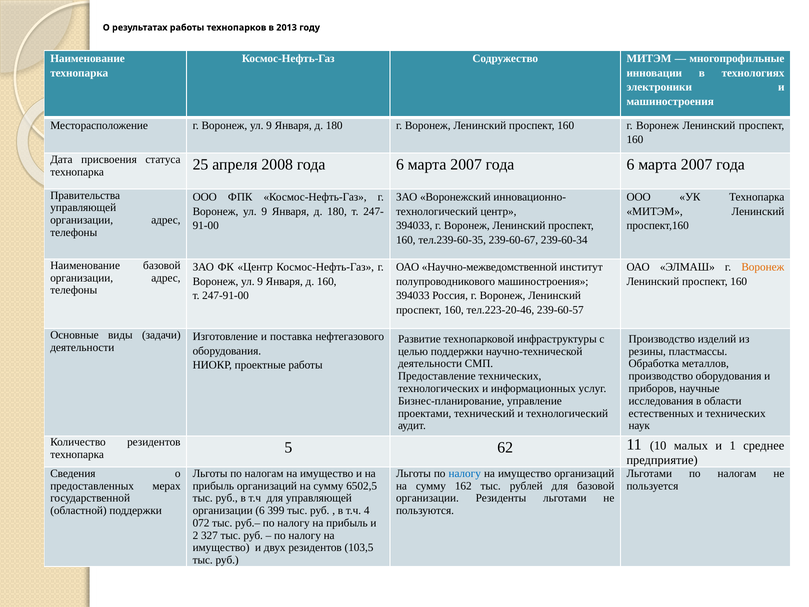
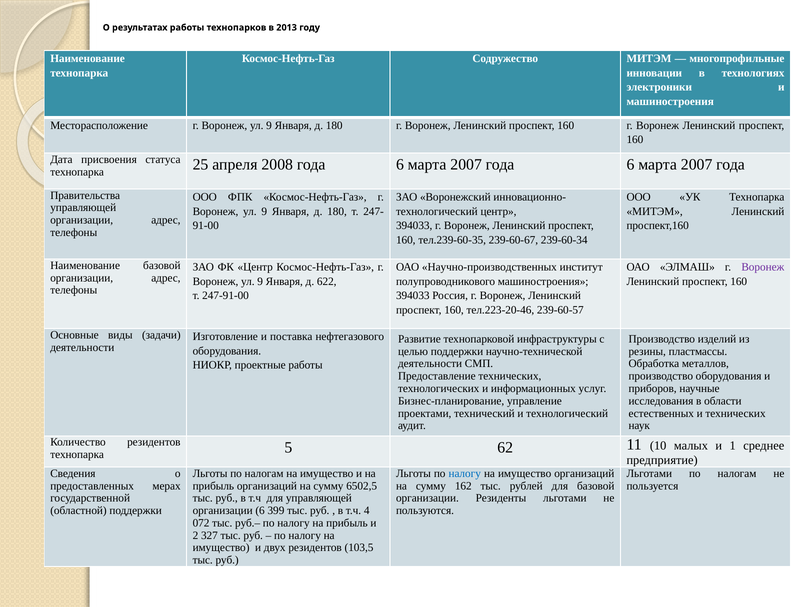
Научно-межведомственной: Научно-межведомственной -> Научно-производственных (489, 267)
Воронеж colour: orange -> purple (763, 267)
д 160: 160 -> 622 (327, 281)
